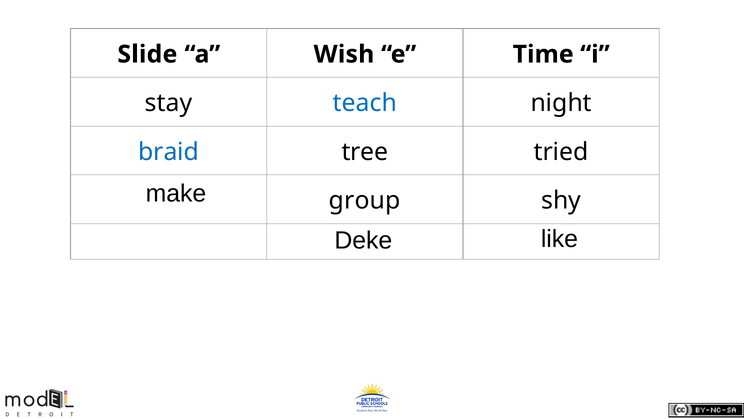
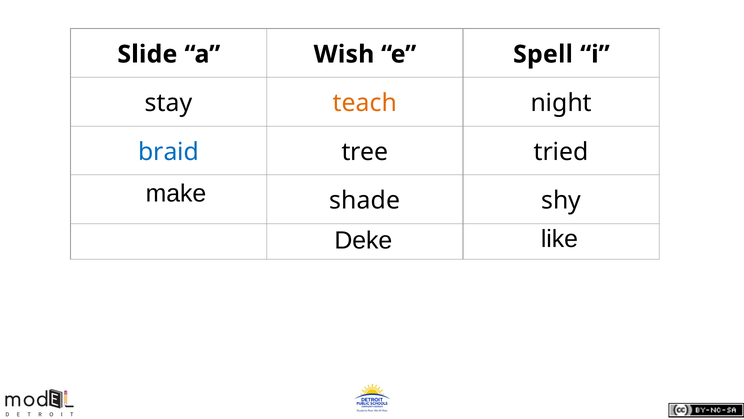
Time: Time -> Spell (543, 54)
teach colour: blue -> orange (365, 103)
group: group -> shade (365, 200)
